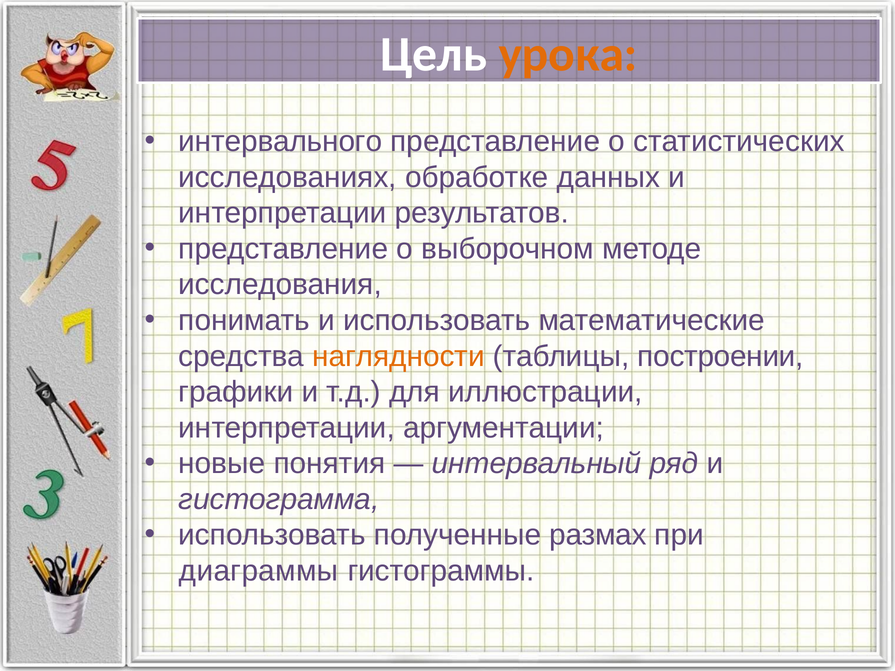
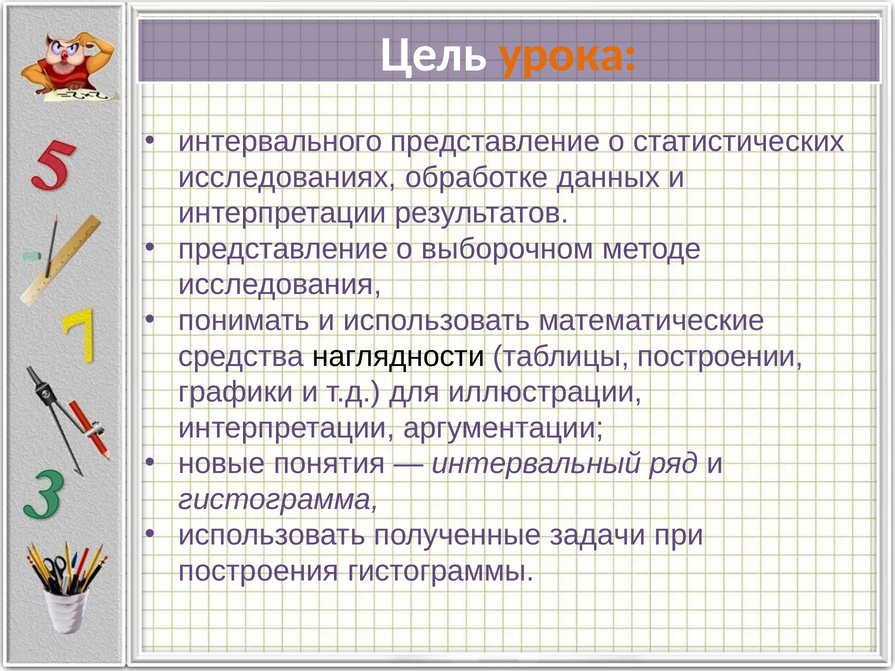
наглядности colour: orange -> black (398, 356)
размах: размах -> задачи (598, 535)
диаграммы: диаграммы -> построения (259, 571)
